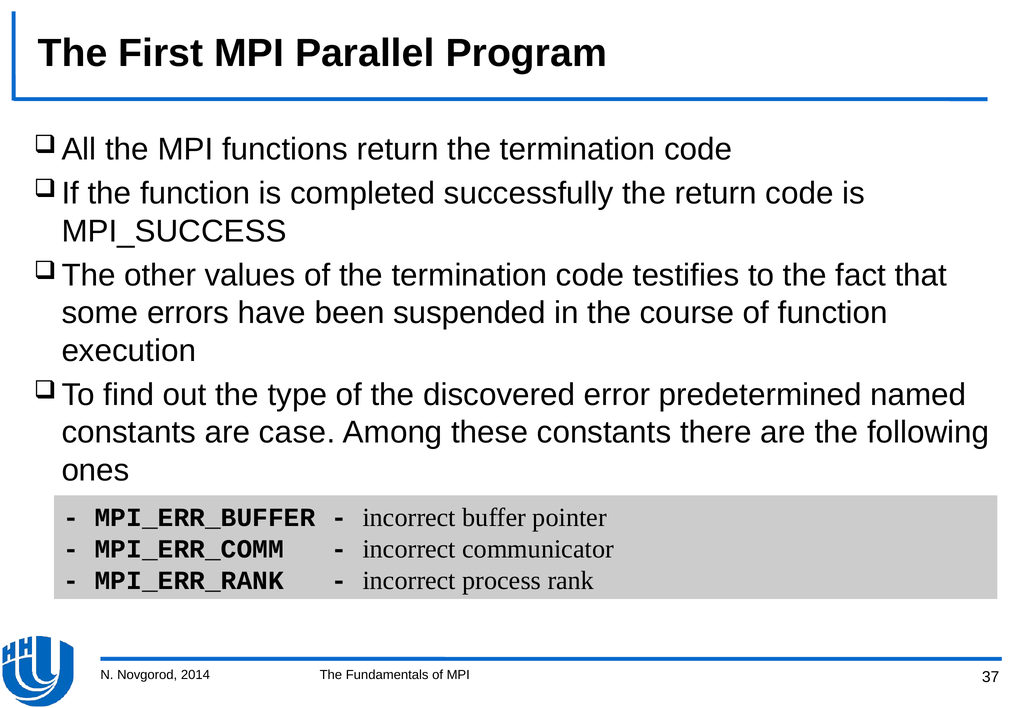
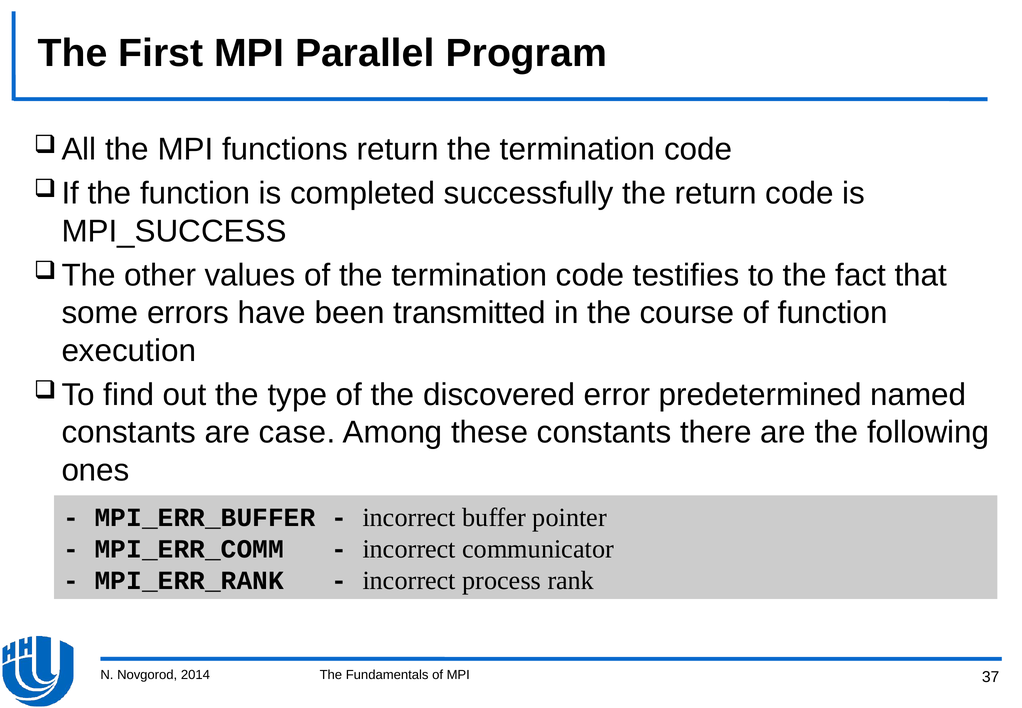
suspended: suspended -> transmitted (470, 313)
